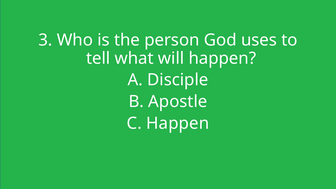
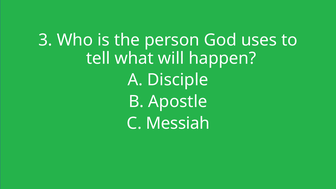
C Happen: Happen -> Messiah (178, 123)
